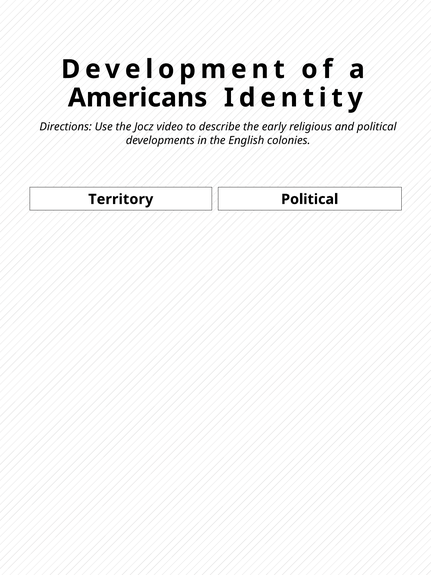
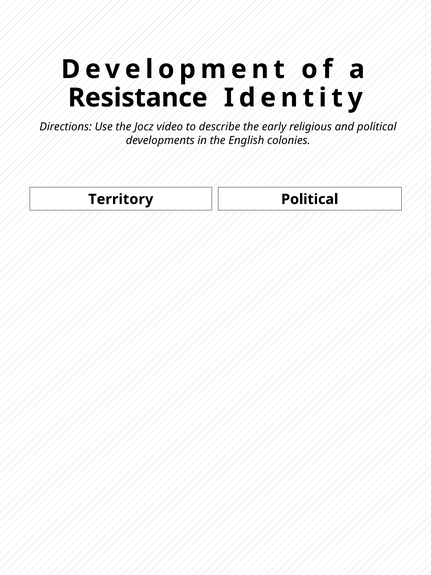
Americans: Americans -> Resistance (138, 98)
